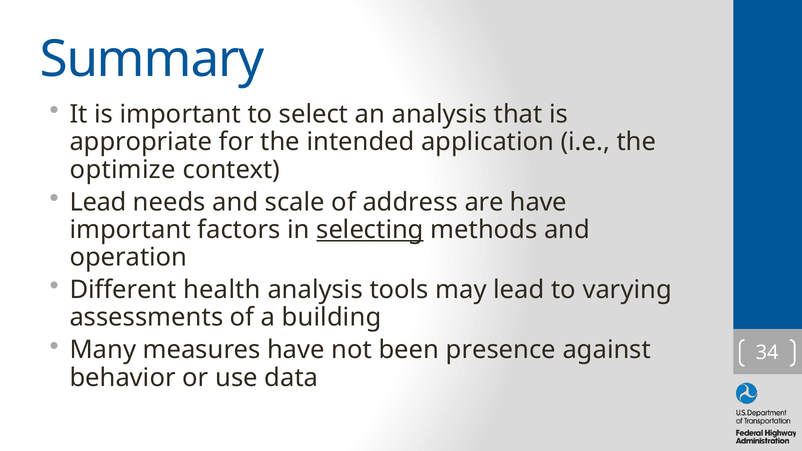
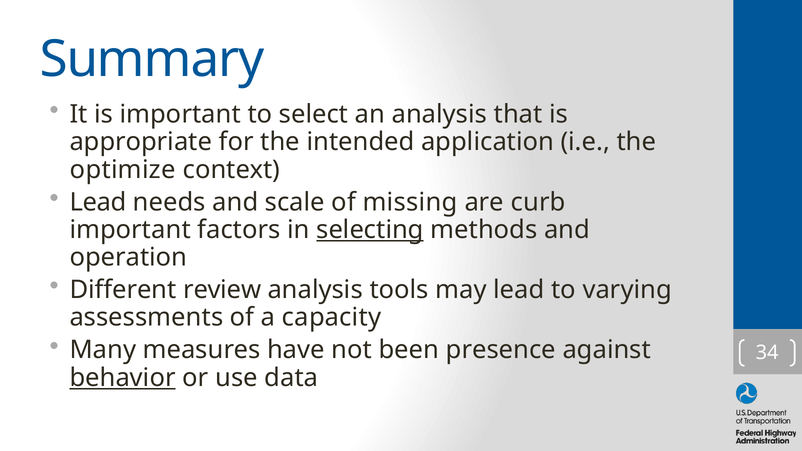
address: address -> missing (410, 202)
are have: have -> curb (538, 202)
health: health -> review (222, 290)
building: building -> capacity (332, 318)
behavior underline: none -> present (123, 378)
